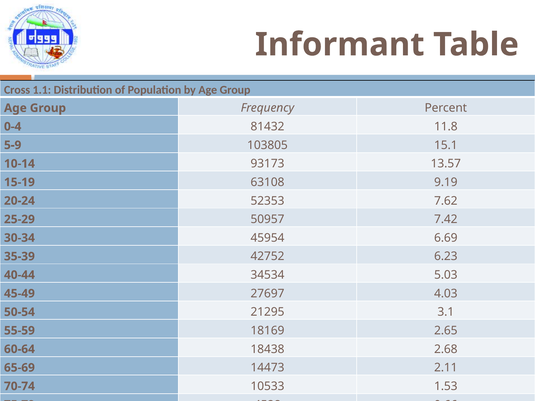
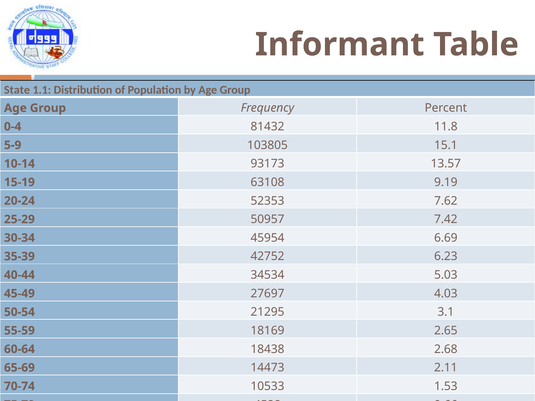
Cross: Cross -> State (17, 90)
